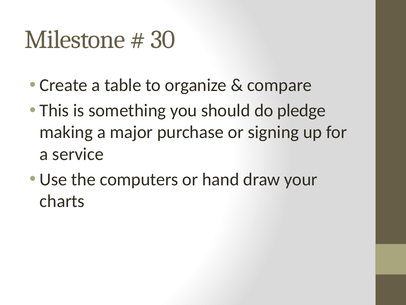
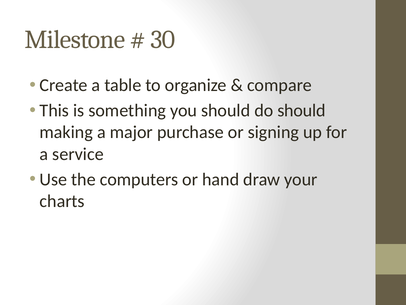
do pledge: pledge -> should (302, 110)
